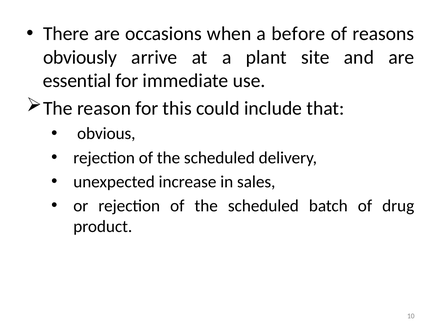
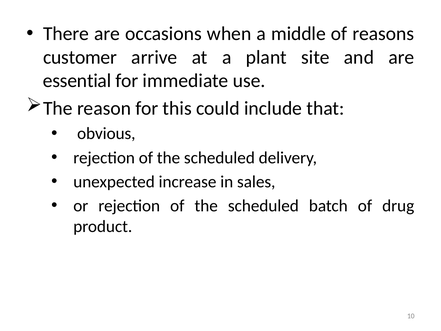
before: before -> middle (298, 34)
obviously: obviously -> customer (80, 57)
